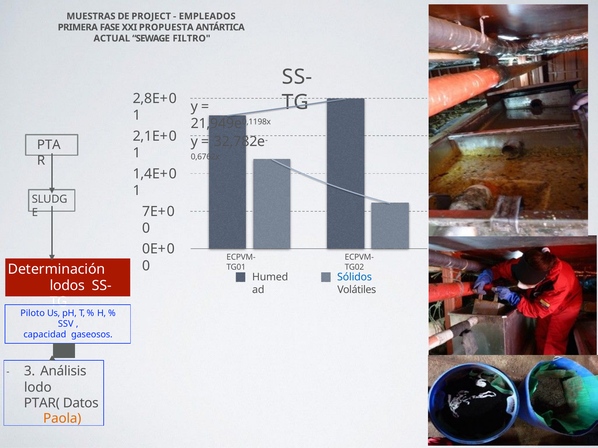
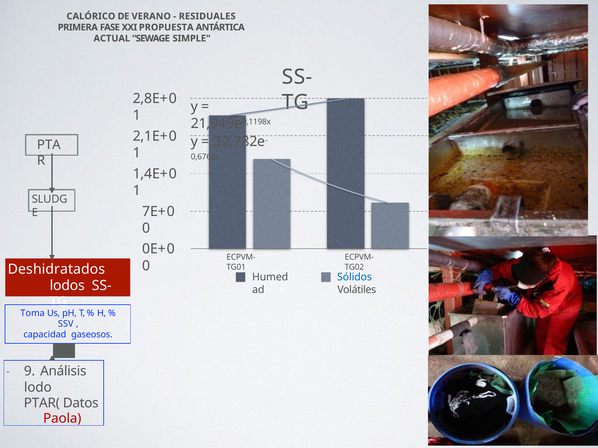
MUESTRAS: MUESTRAS -> CALÓRICO (91, 16)
PROJECT: PROJECT -> VERANO (151, 16)
EMPLEADOS: EMPLEADOS -> RESIDUALES (207, 16)
FILTRO: FILTRO -> SIMPLE (192, 38)
Determinación: Determinación -> Deshidratados (57, 270)
Piloto: Piloto -> Toma (33, 313)
3: 3 -> 9 (30, 371)
Paola colour: orange -> red (62, 419)
